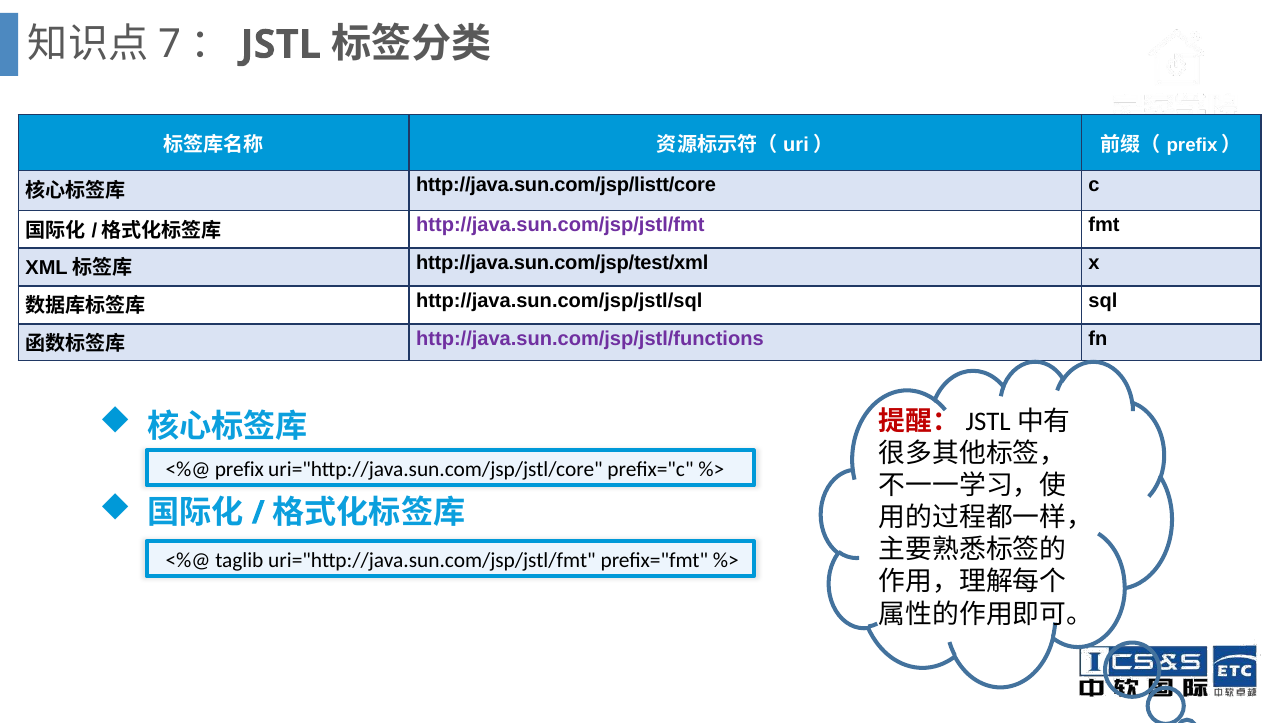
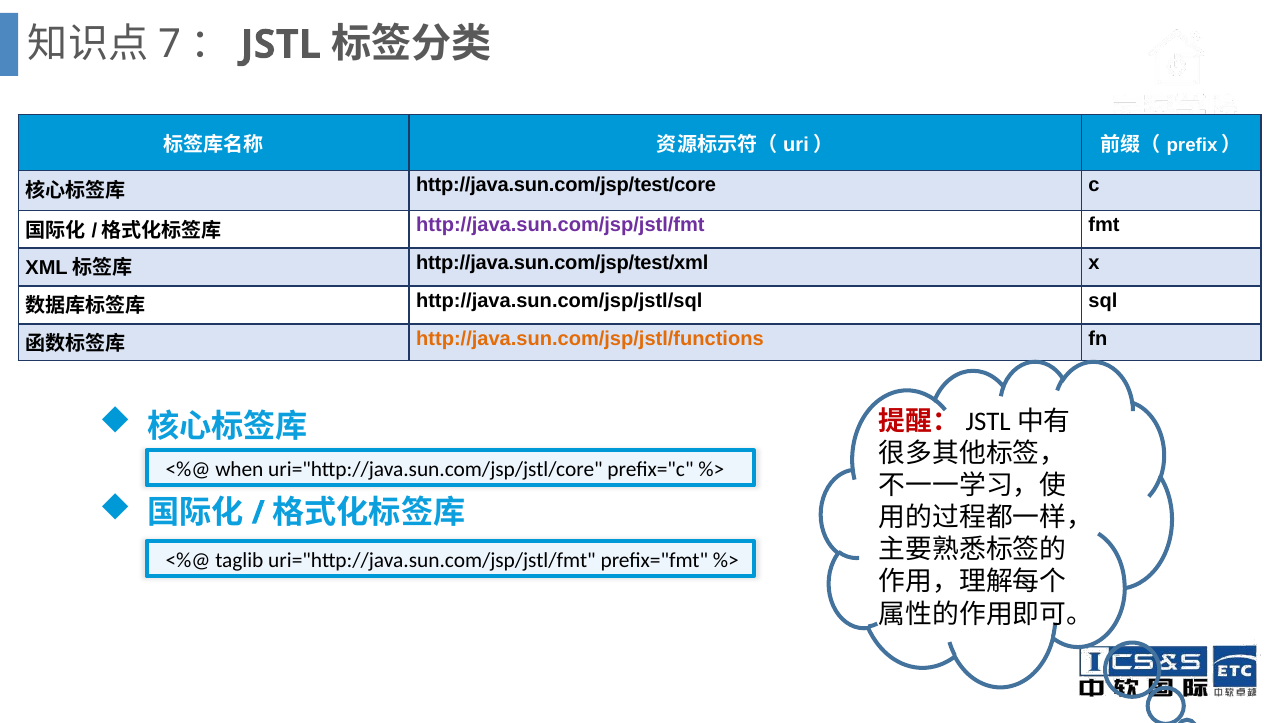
http://java.sun.com/jsp/listt/core: http://java.sun.com/jsp/listt/core -> http://java.sun.com/jsp/test/core (566, 185)
http://java.sun.com/jsp/jstl/functions colour: purple -> orange (590, 339)
prefix: prefix -> when (239, 469)
